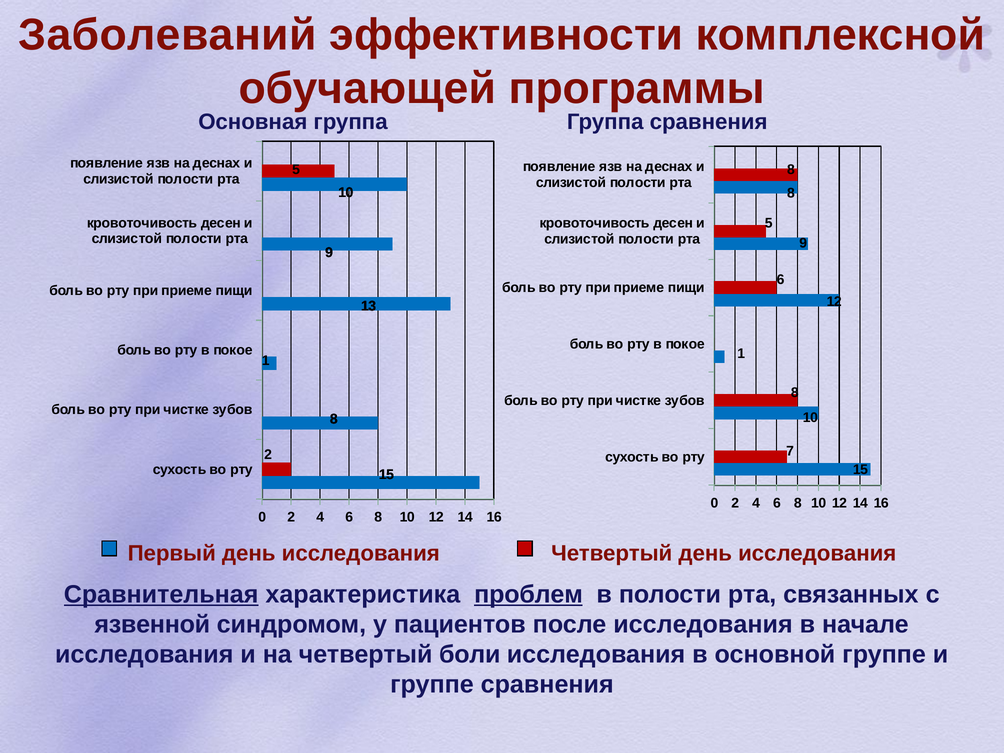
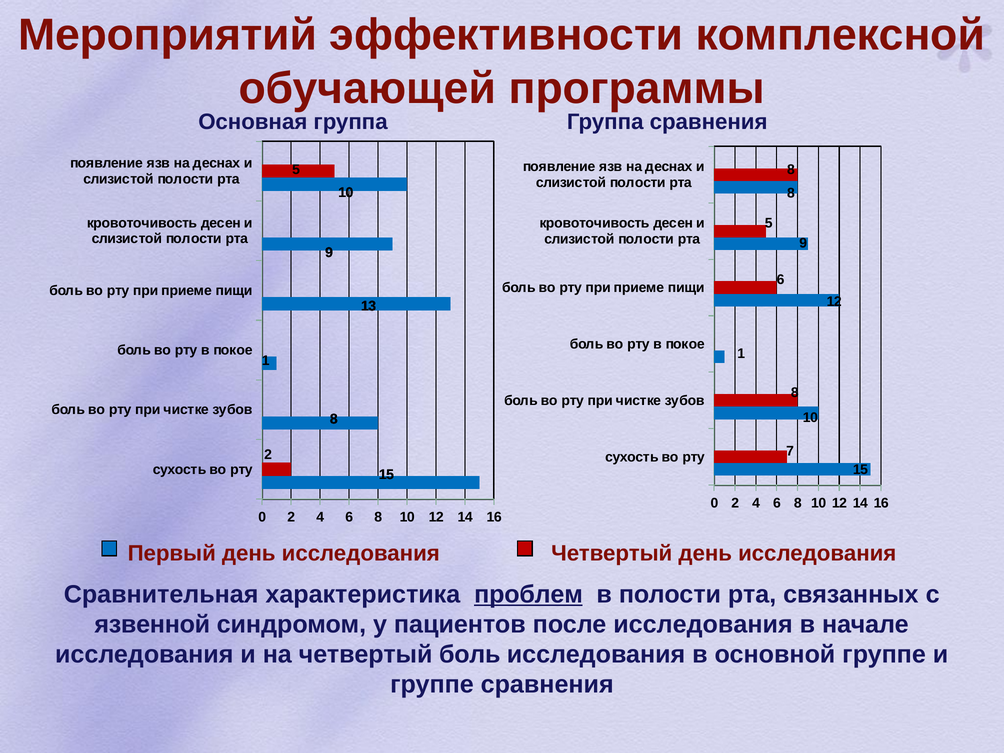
Заболеваний: Заболеваний -> Мероприятий (168, 35)
Сравнительная underline: present -> none (161, 594)
четвертый боли: боли -> боль (470, 655)
